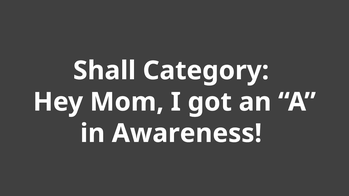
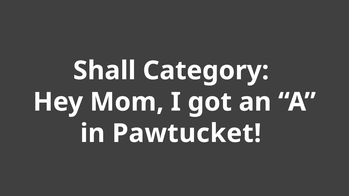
Awareness: Awareness -> Pawtucket (187, 134)
